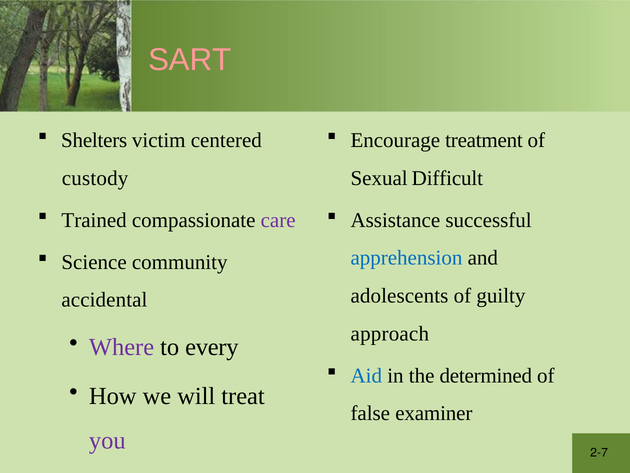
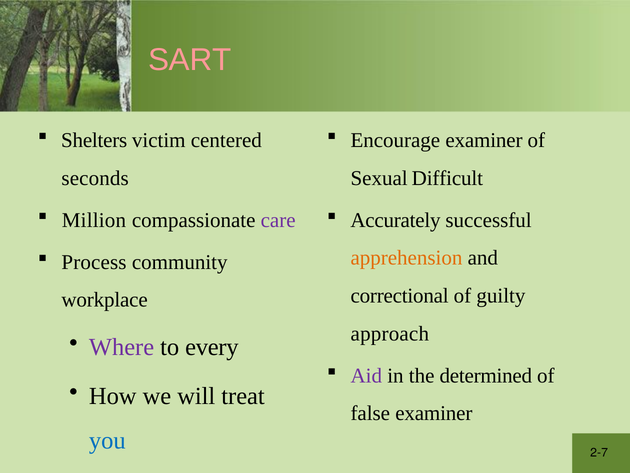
Encourage treatment: treatment -> examiner (484, 140)
custody: custody -> seconds (95, 178)
Trained: Trained -> Million (94, 220)
Assistance: Assistance -> Accurately (395, 220)
apprehension colour: blue -> orange (406, 258)
Science: Science -> Process (94, 262)
adolescents: adolescents -> correctional (400, 295)
accidental: accidental -> workplace (105, 300)
Aid colour: blue -> purple (366, 375)
you colour: purple -> blue (107, 440)
